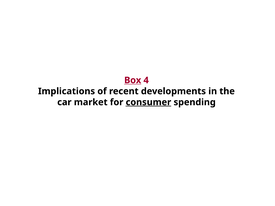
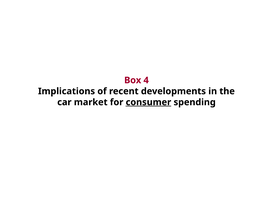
Box underline: present -> none (133, 80)
